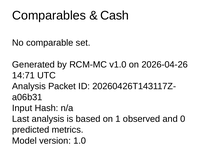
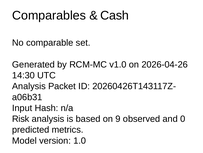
14:71: 14:71 -> 14:30 (23, 75)
Last: Last -> Risk (21, 118)
1: 1 -> 9 (118, 118)
